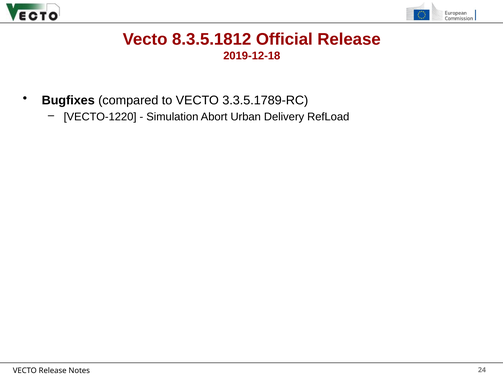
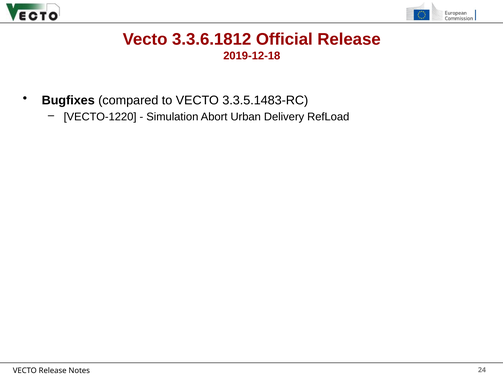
8.3.5.1812: 8.3.5.1812 -> 3.3.6.1812 (212, 39)
3.3.5.1789-RC: 3.3.5.1789-RC -> 3.3.5.1483-RC (265, 101)
